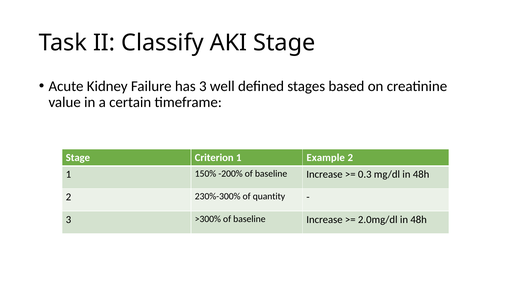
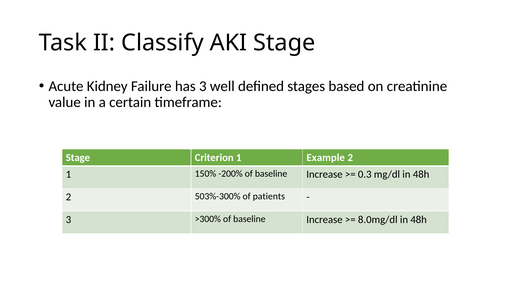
230%-300%: 230%-300% -> 503%-300% (218, 197)
quantity: quantity -> patients (269, 197)
2.0mg/dl: 2.0mg/dl -> 8.0mg/dl (378, 220)
